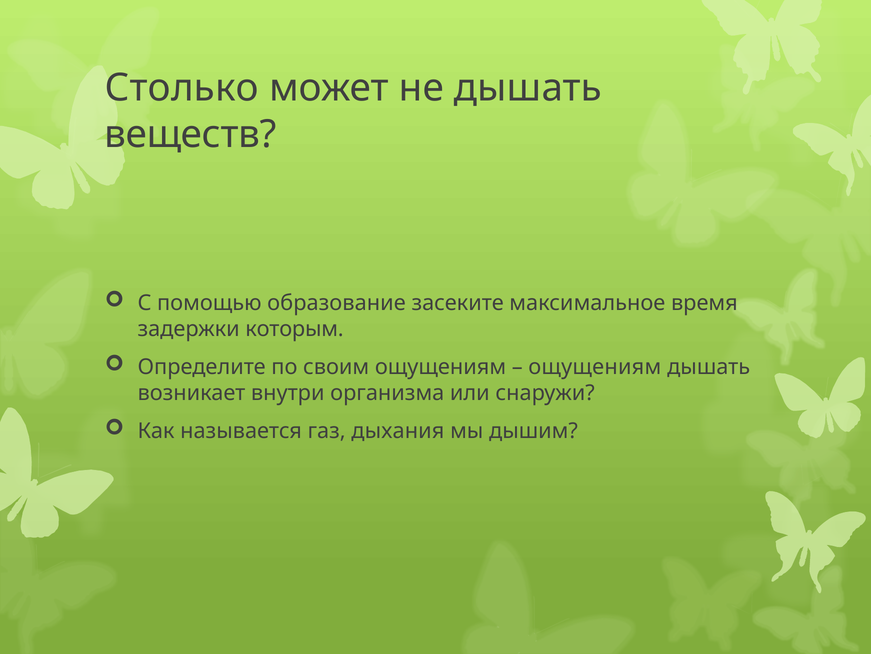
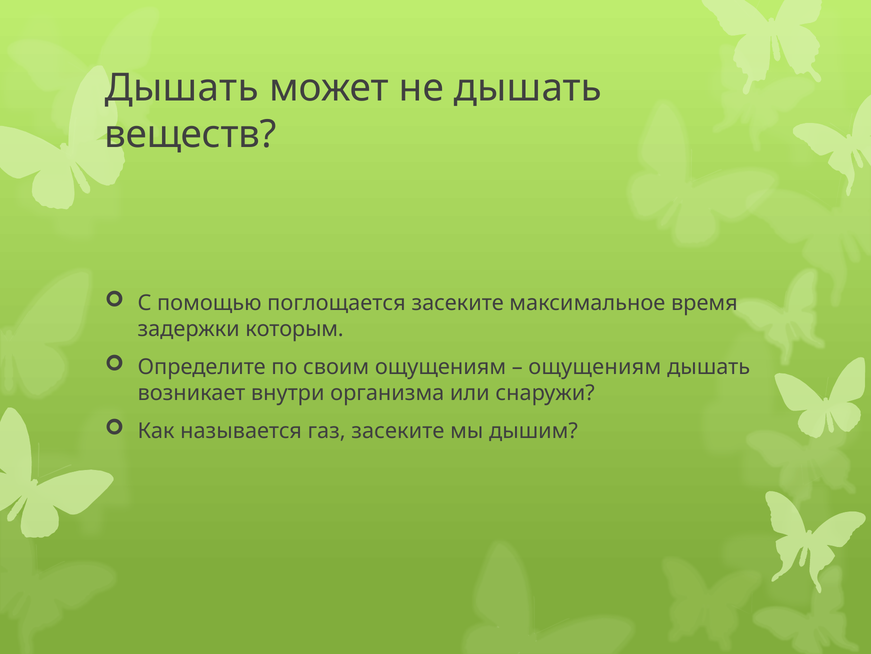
Столько: Столько -> Дышать (182, 88)
образование: образование -> поглощается (337, 303)
газ дыхания: дыхания -> засеките (398, 430)
